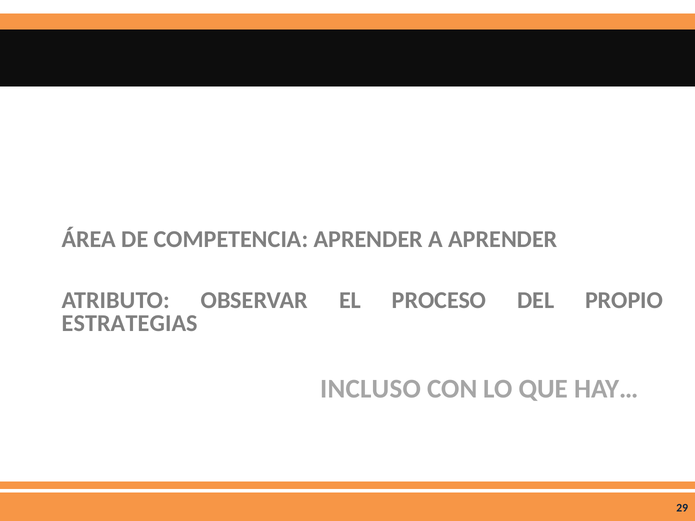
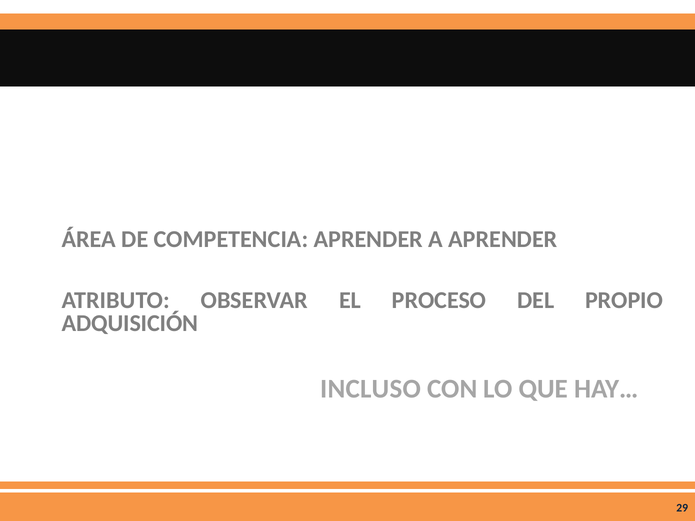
ESTRATEGIAS: ESTRATEGIAS -> ADQUISICIÓN (130, 323)
